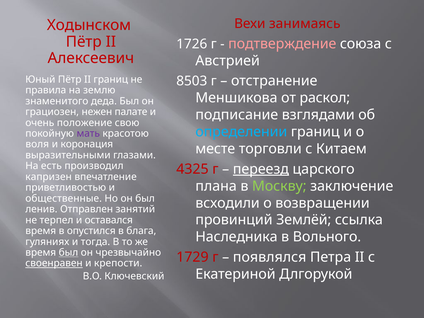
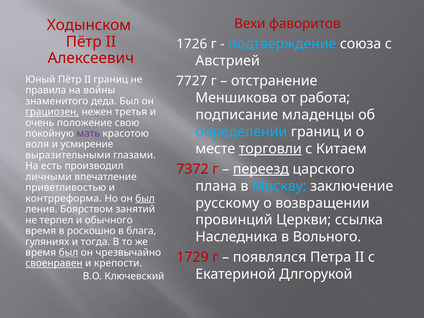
занимаясь: занимаясь -> фаворитов (305, 24)
подтверждение colour: pink -> light blue (282, 44)
8503: 8503 -> 7727 (192, 81)
землю: землю -> войны (99, 90)
раскол: раскол -> работа (325, 98)
грациозен underline: none -> present (52, 112)
палате: палате -> третья (131, 112)
взглядами: взглядами -> младенцы (318, 115)
коронация: коронация -> усмирение (87, 144)
торговли underline: none -> present (270, 149)
4325: 4325 -> 7372 (192, 169)
капризен: капризен -> личными (49, 177)
Москву colour: light green -> light blue (279, 186)
общественные: общественные -> контрреформа (64, 198)
был underline: none -> present (145, 198)
всходили: всходили -> русскому (227, 203)
Отправлен: Отправлен -> Боярством (87, 209)
Землёй: Землёй -> Церкви (304, 220)
оставался: оставался -> обычного (109, 220)
опустился: опустился -> роскошно (91, 231)
